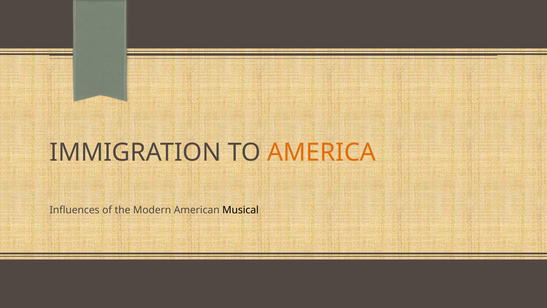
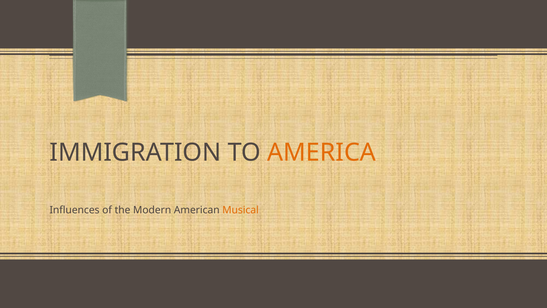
Musical colour: black -> orange (241, 210)
